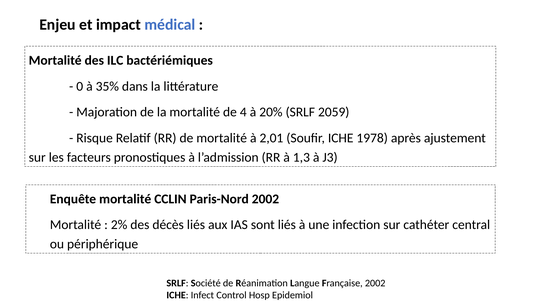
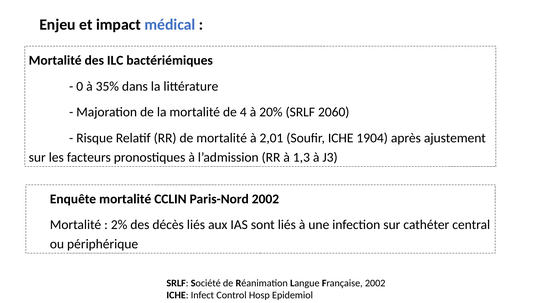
2059: 2059 -> 2060 (334, 112)
1978: 1978 -> 1904 (372, 138)
